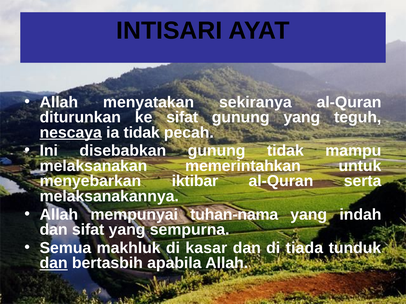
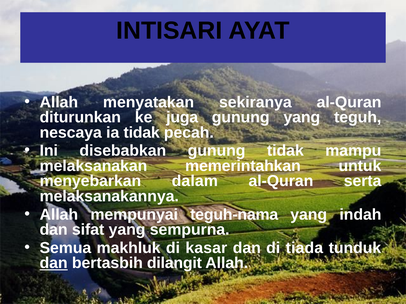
ke sifat: sifat -> juga (182, 118)
nescaya underline: present -> none (71, 133)
iktibar: iktibar -> dalam (195, 181)
tuhan-nama: tuhan-nama -> teguh-nama (234, 215)
apabila: apabila -> dilangit (174, 264)
